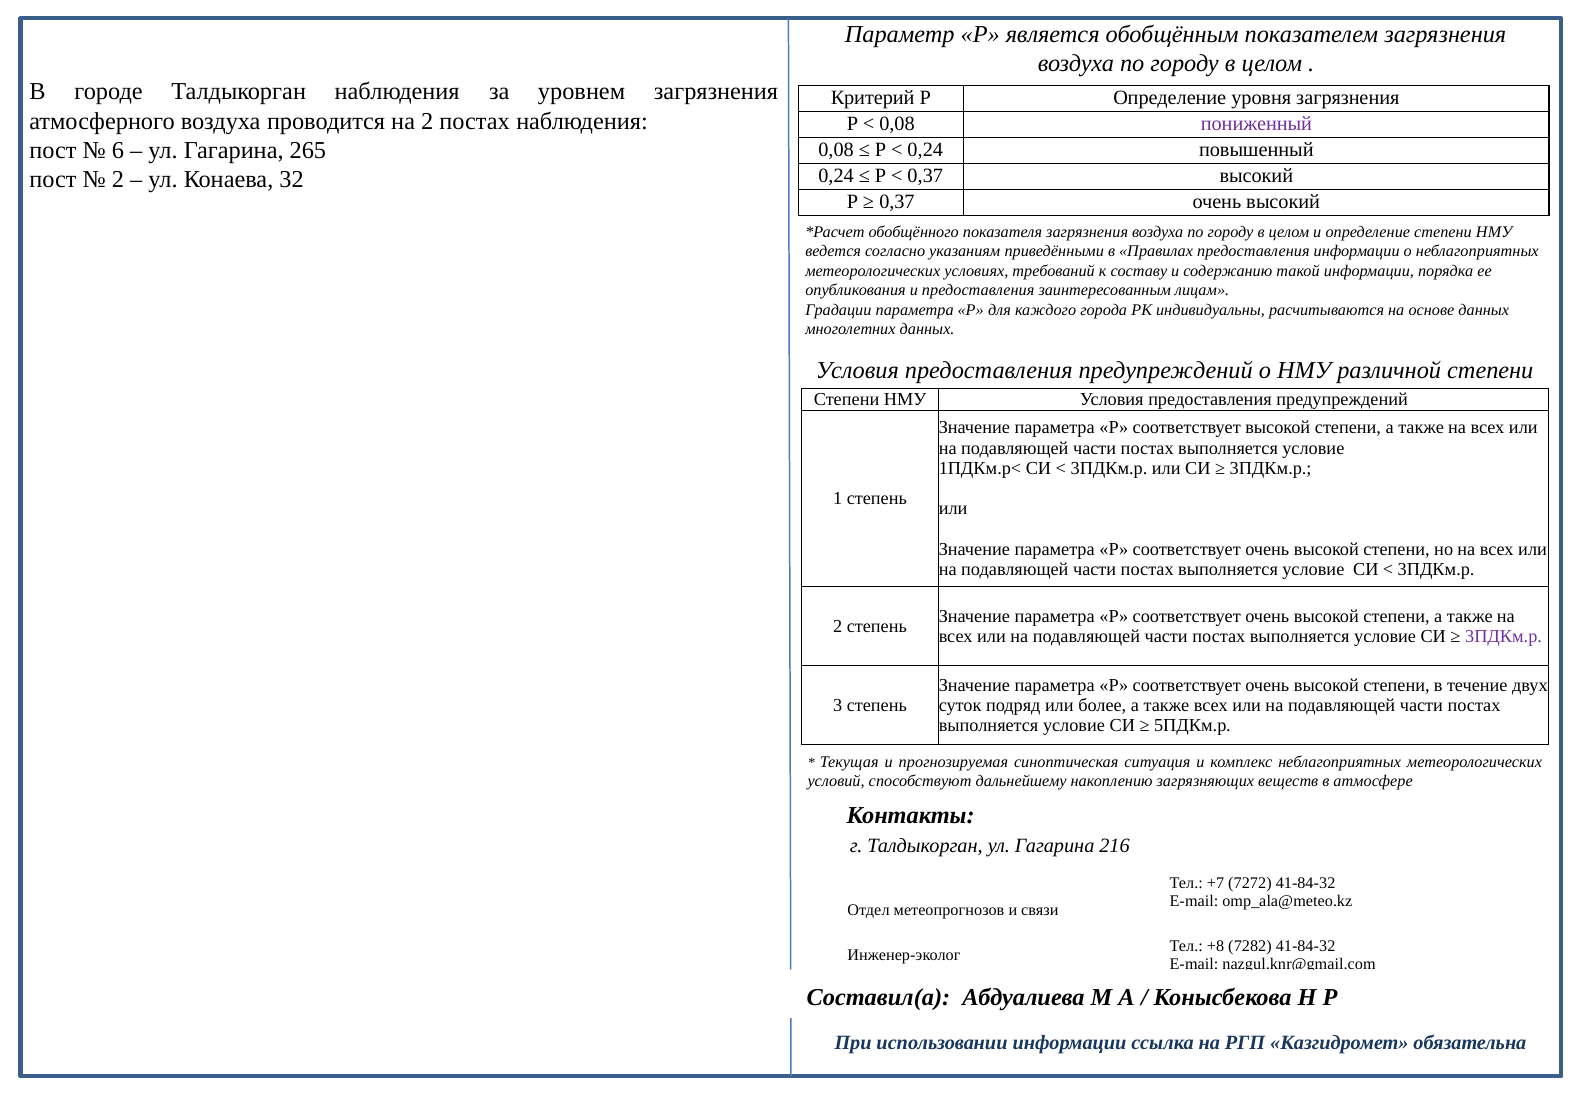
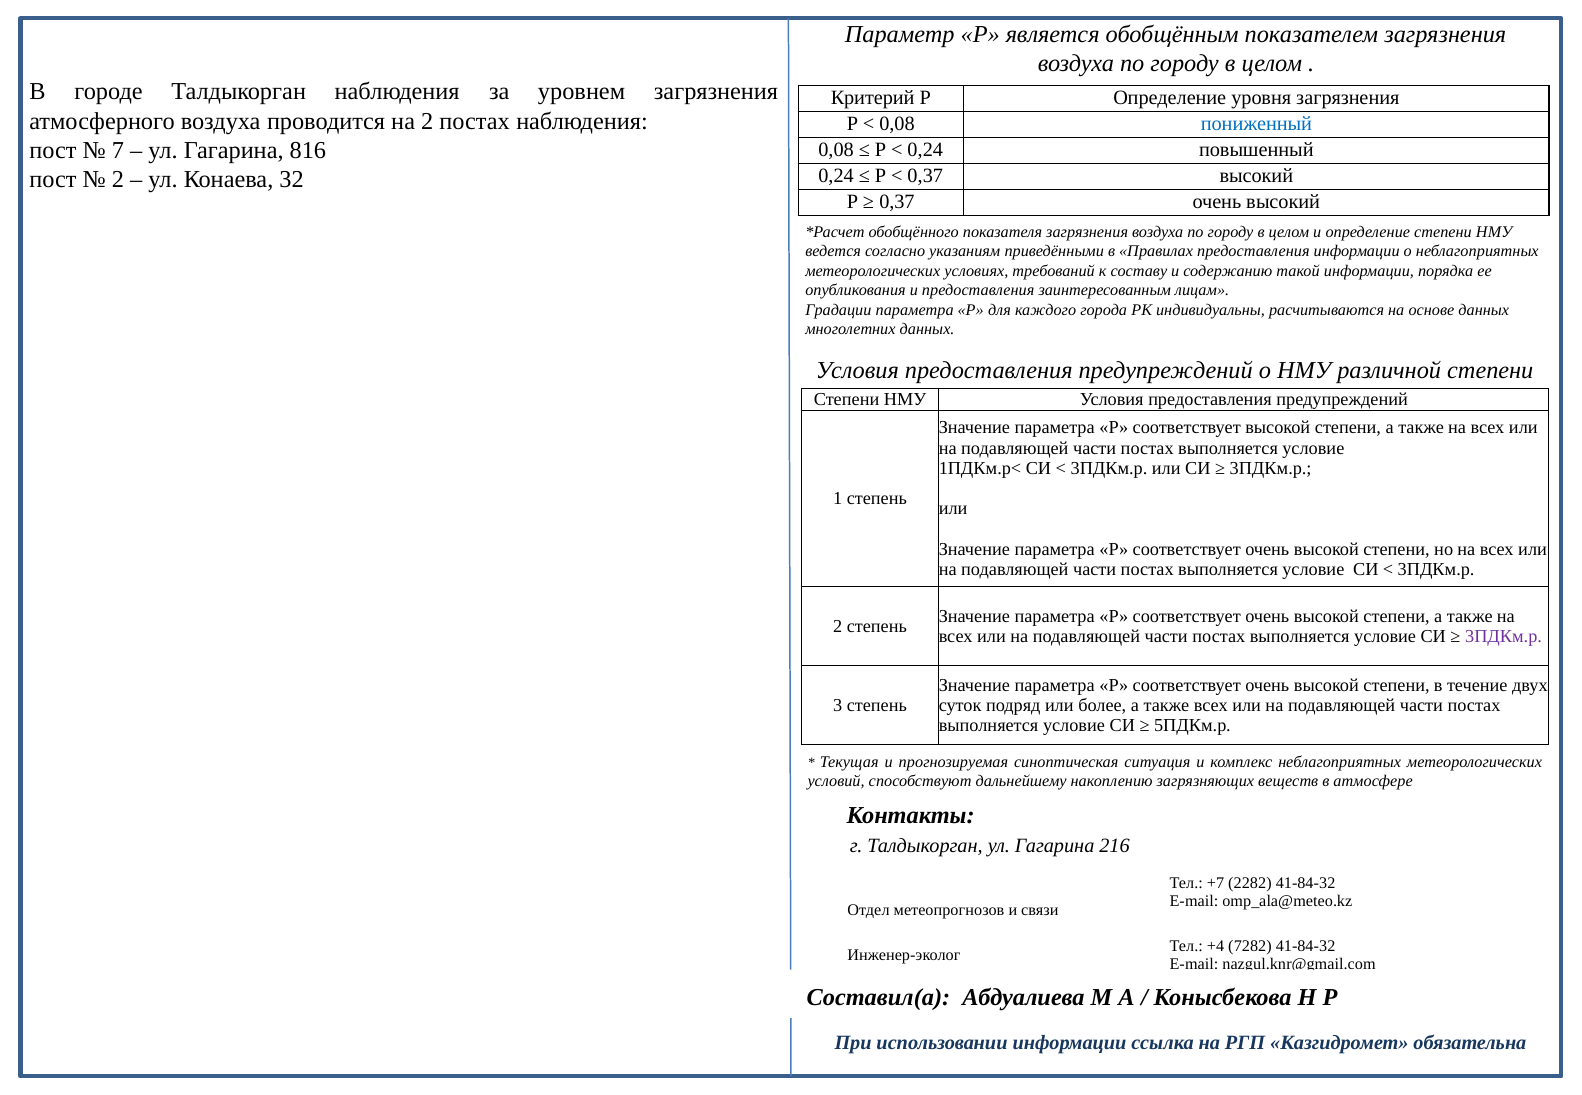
пониженный colour: purple -> blue (1256, 124)
6: 6 -> 7 (118, 150)
265: 265 -> 816 (308, 150)
7272: 7272 -> 2282 (1250, 883)
+8: +8 -> +4 (1216, 946)
